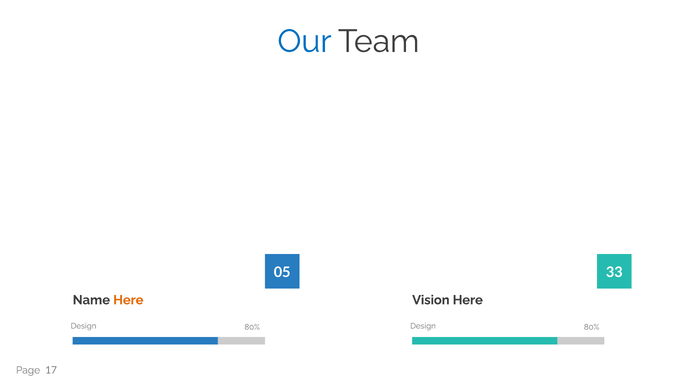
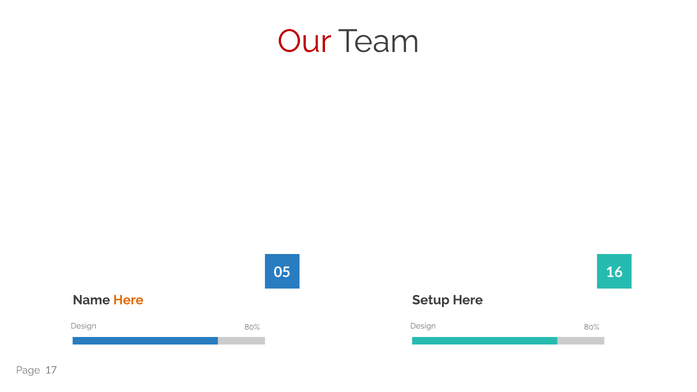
Our colour: blue -> red (304, 41)
33: 33 -> 16 (614, 272)
Vision: Vision -> Setup (431, 300)
